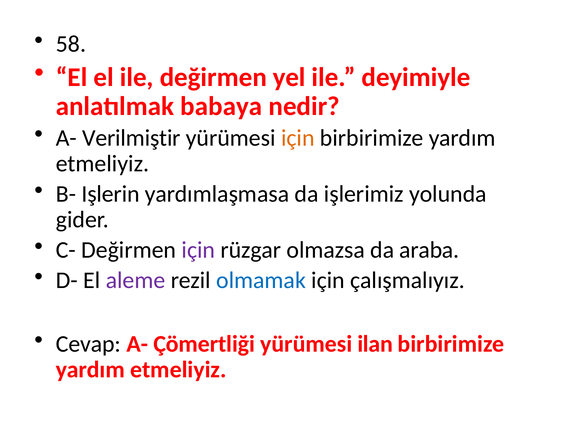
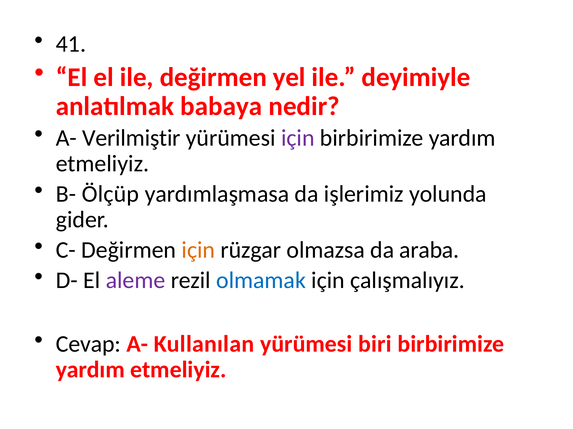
58: 58 -> 41 (71, 44)
için colour: orange -> purple (298, 138)
Işlerin: Işlerin -> Ölçüp (110, 194)
için colour: purple -> orange (198, 250)
Çömertliği: Çömertliği -> Kullanılan (204, 344)
ilan: ilan -> biri (375, 344)
